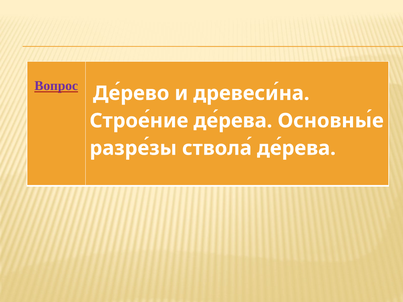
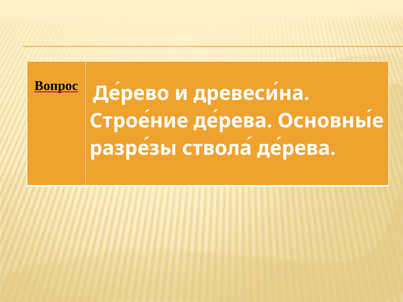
Вопрос colour: purple -> black (56, 86)
